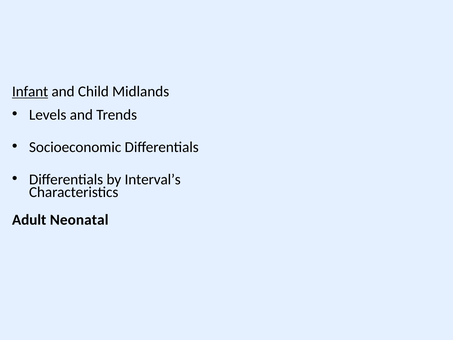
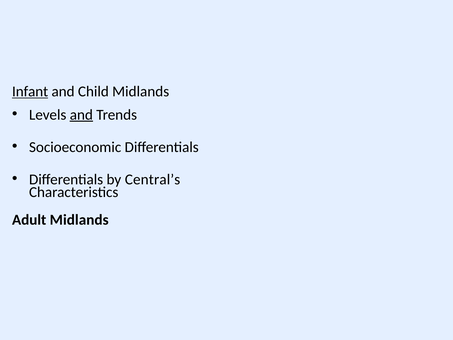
and underline: none -> present (81, 115)
Interval’s: Interval’s -> Central’s (153, 179)
Adult Neonatal: Neonatal -> Midlands (79, 220)
